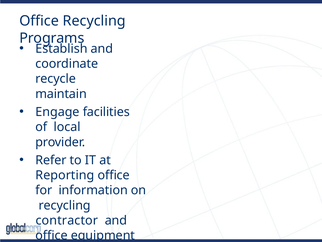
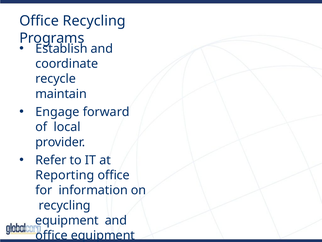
facilities: facilities -> forward (106, 112)
contractor: contractor -> equipment (67, 220)
